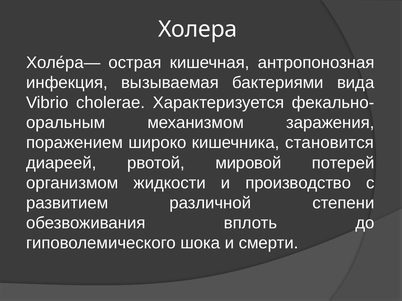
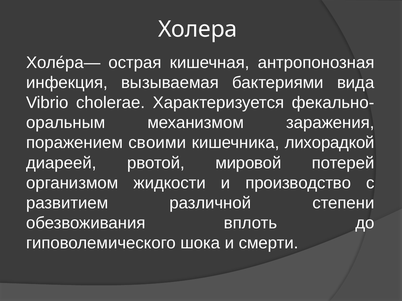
широко: широко -> своими (157, 143)
становится: становится -> лихорадкой (330, 143)
